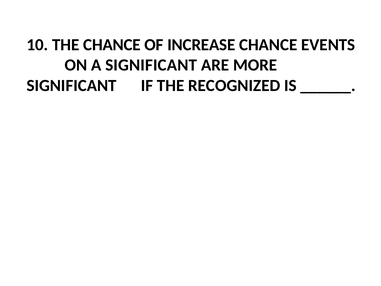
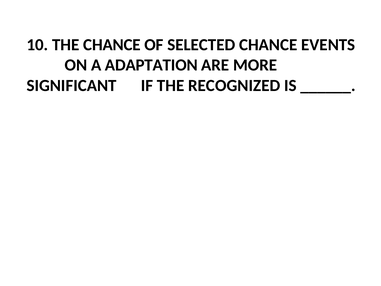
INCREASE: INCREASE -> SELECTED (201, 45)
A SIGNIFICANT: SIGNIFICANT -> ADAPTATION (151, 65)
